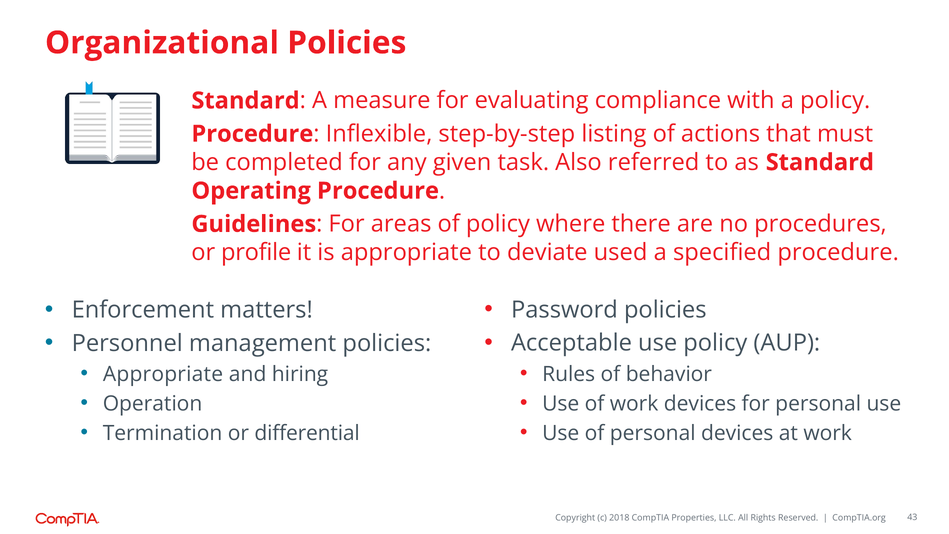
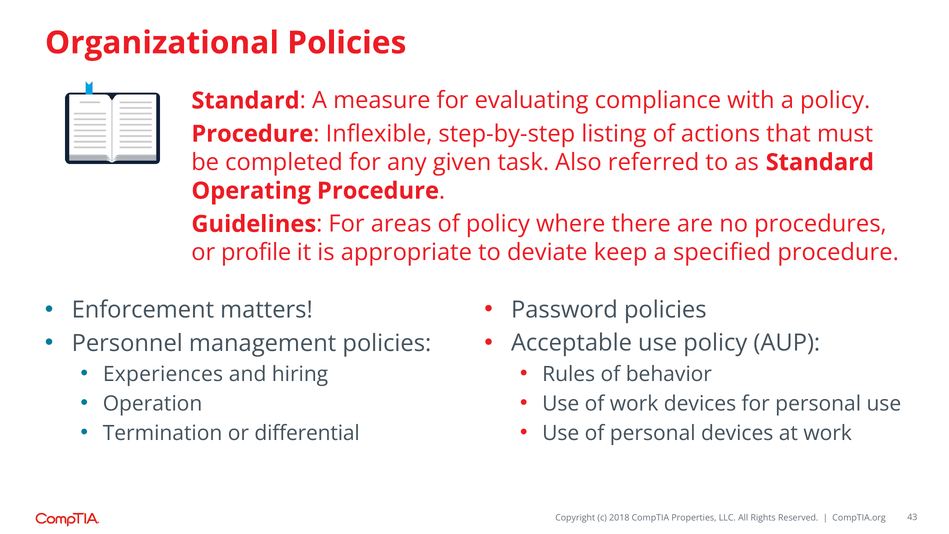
used: used -> keep (621, 252)
Appropriate: Appropriate -> Experiences (163, 374)
